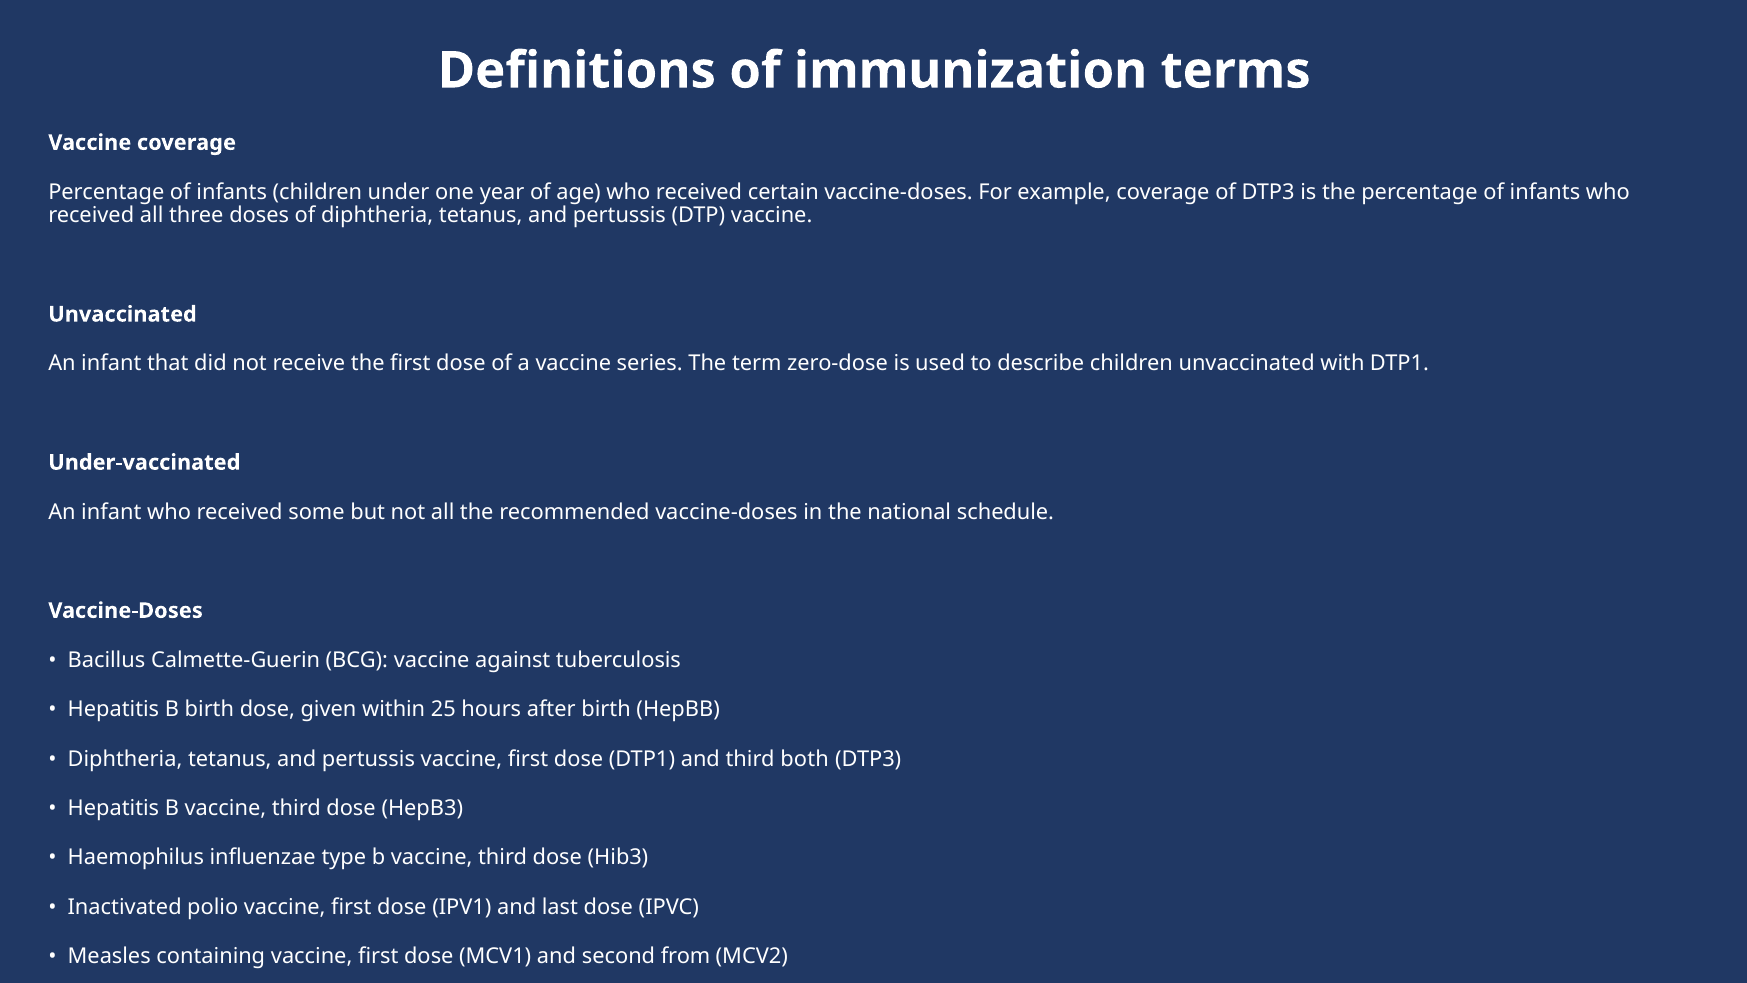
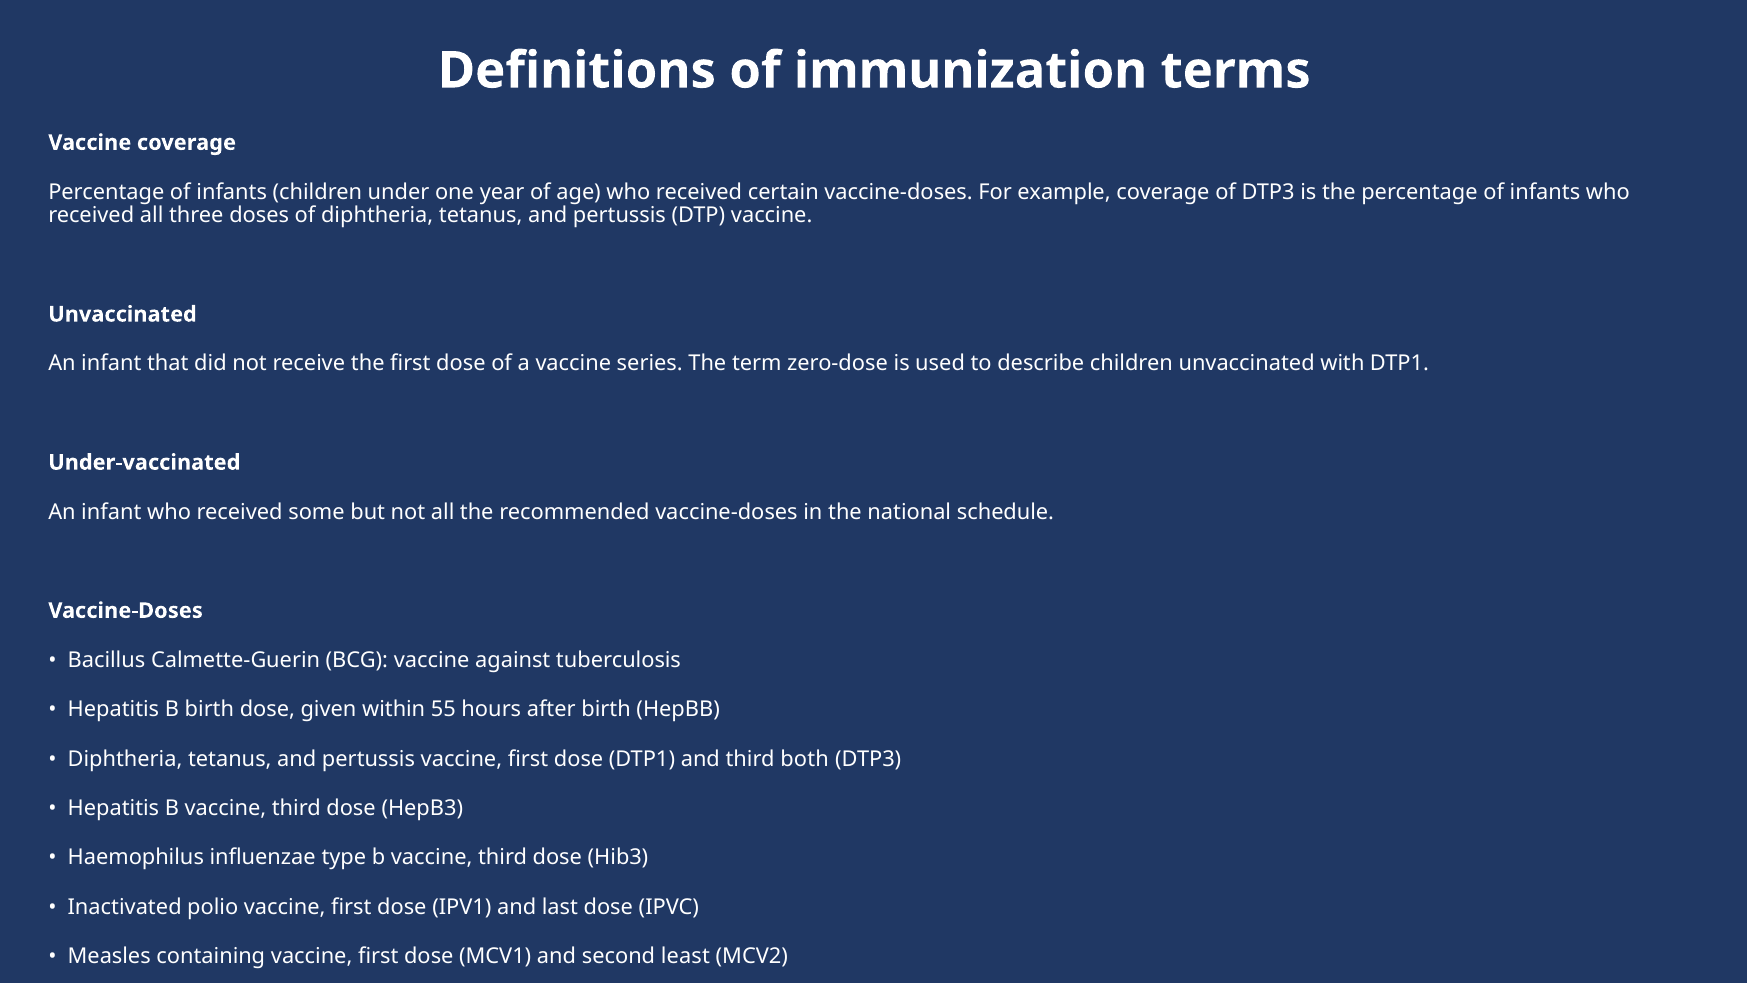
25: 25 -> 55 (443, 709)
second from: from -> least (685, 956)
